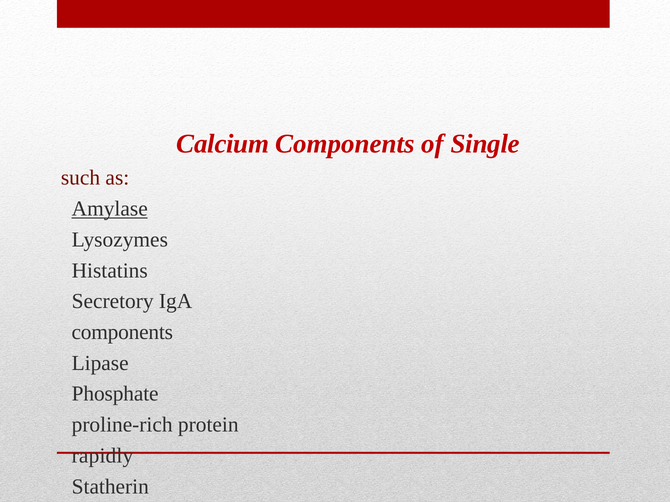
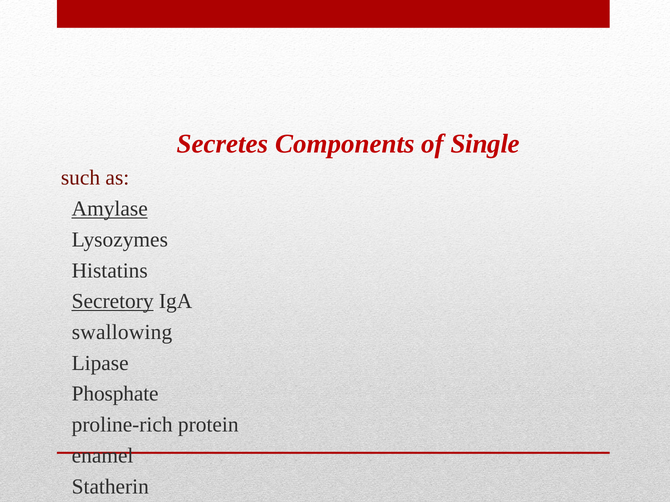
Calcium: Calcium -> Secretes (223, 144)
Secretory underline: none -> present (113, 302)
components: components -> swallowing (122, 333)
rapidly: rapidly -> enamel (103, 456)
